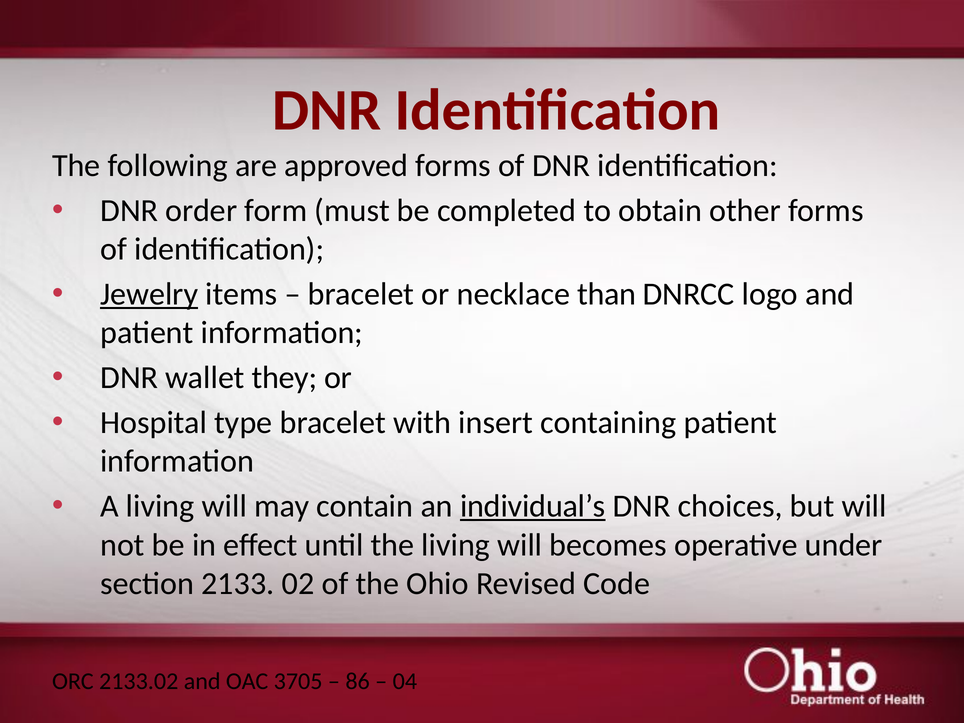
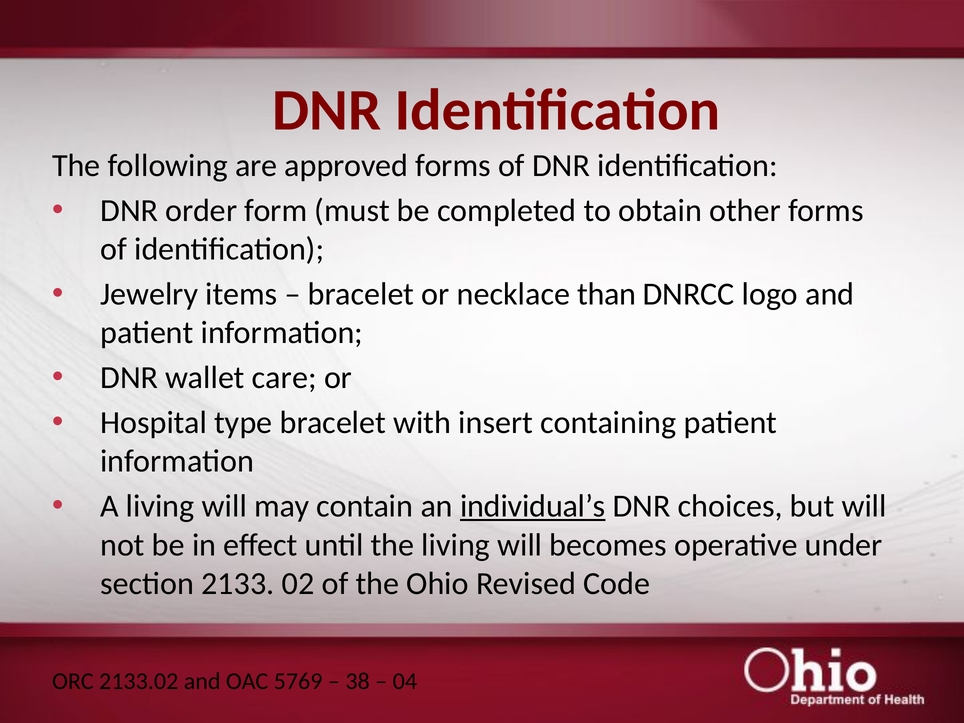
Jewelry underline: present -> none (149, 294)
they: they -> care (284, 378)
3705: 3705 -> 5769 (298, 681)
86: 86 -> 38 (358, 681)
